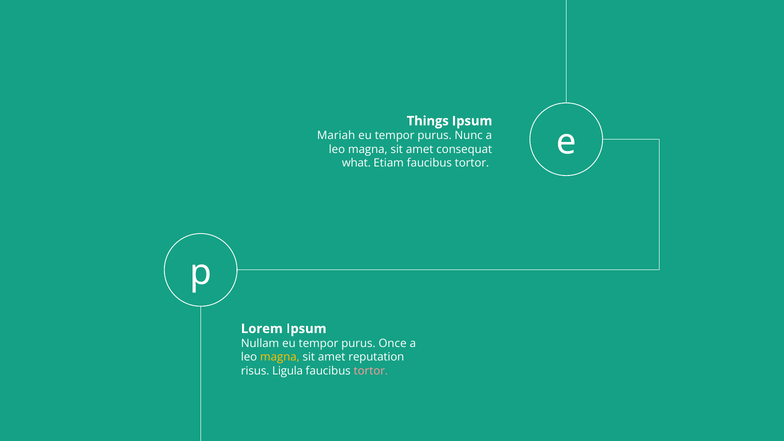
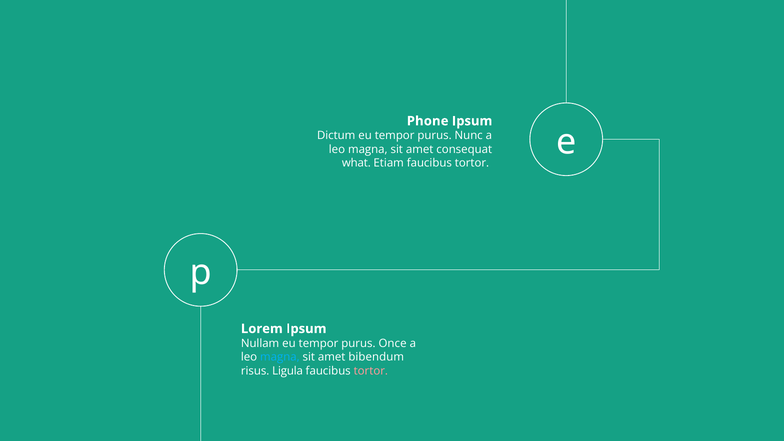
Things: Things -> Phone (428, 121)
Mariah: Mariah -> Dictum (336, 136)
magna colour: yellow -> light blue (280, 357)
reputation: reputation -> bibendum (376, 357)
